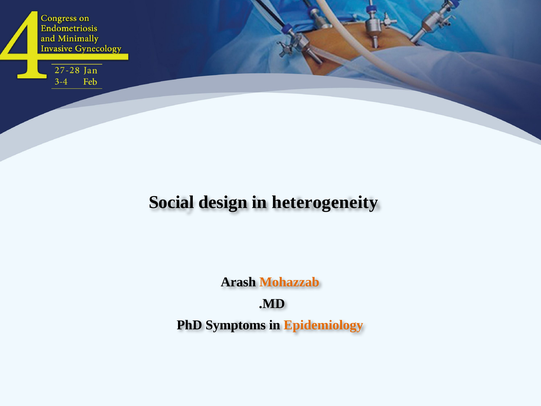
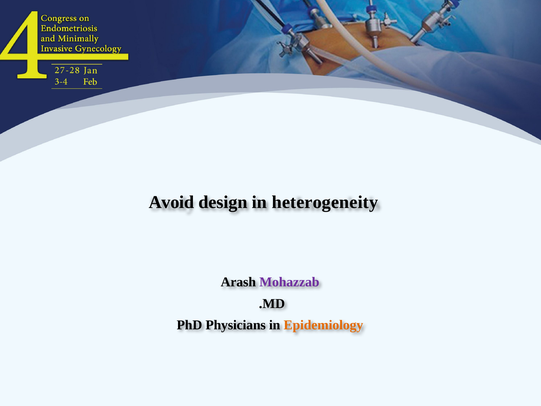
Social: Social -> Avoid (171, 202)
Mohazzab colour: orange -> purple (289, 282)
Symptoms: Symptoms -> Physicians (236, 325)
